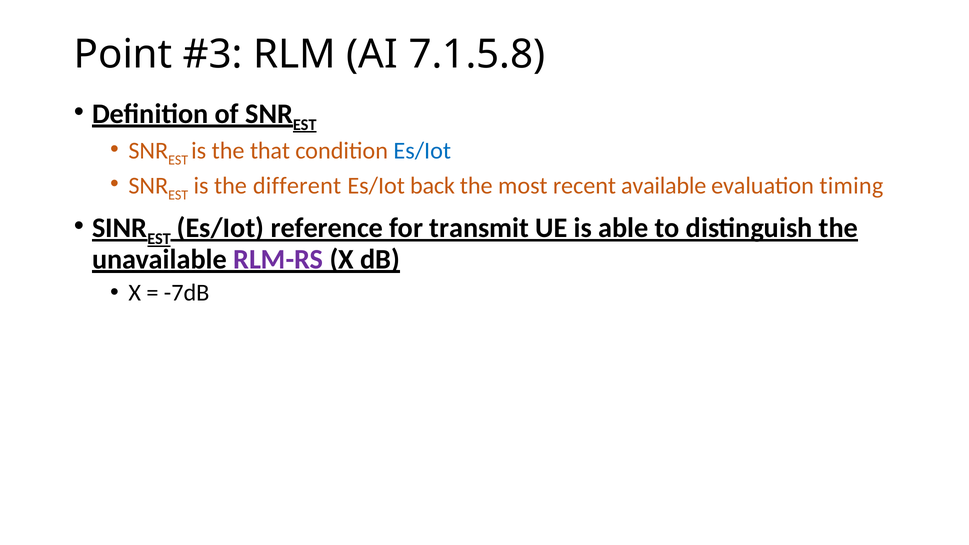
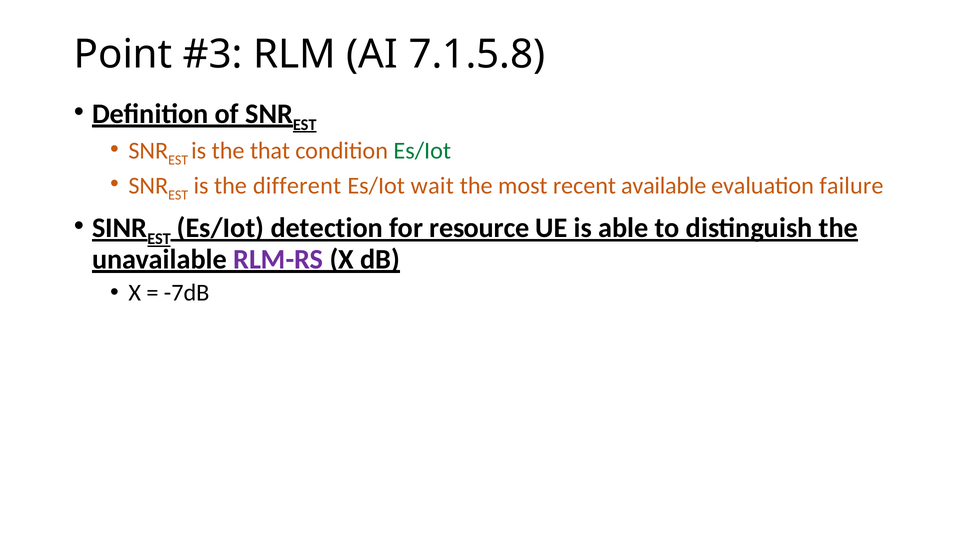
Es/Iot colour: blue -> green (422, 151)
back: back -> wait (432, 186)
timing: timing -> failure (851, 186)
reference: reference -> detection (327, 228)
transmit: transmit -> resource (479, 228)
